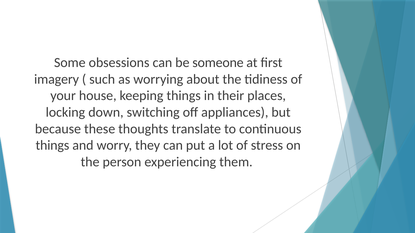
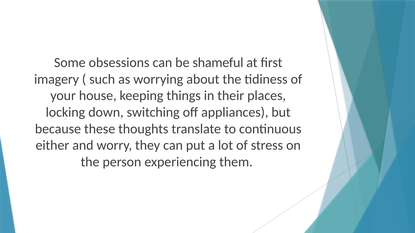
someone: someone -> shameful (218, 63)
things: things -> either (52, 146)
